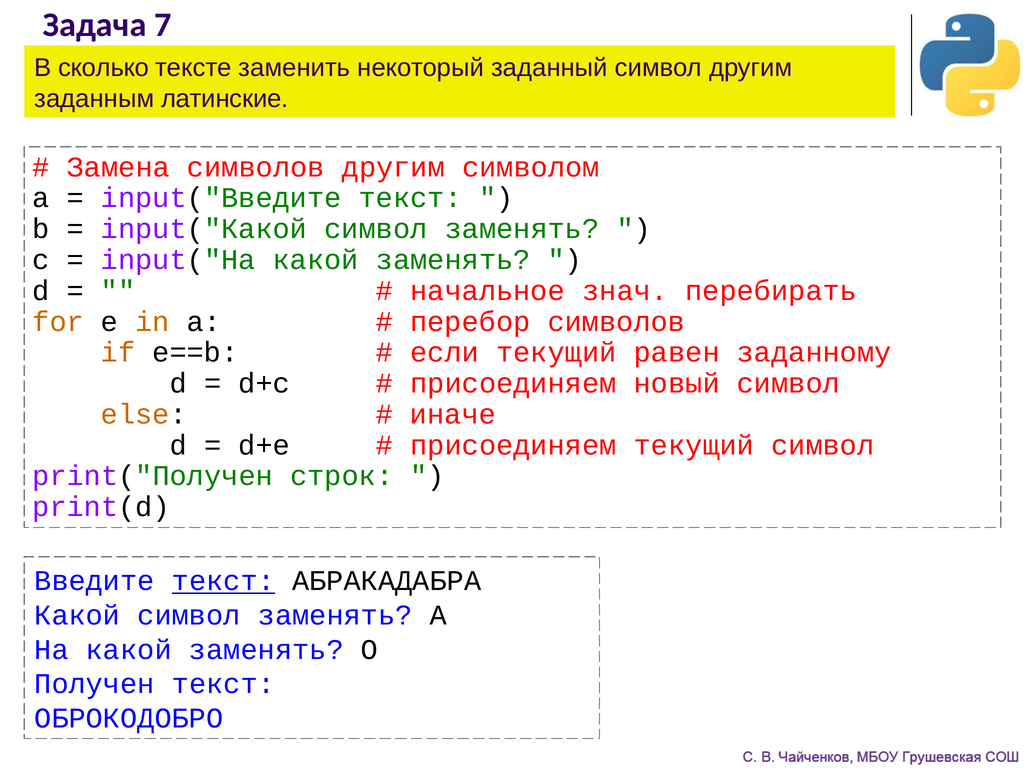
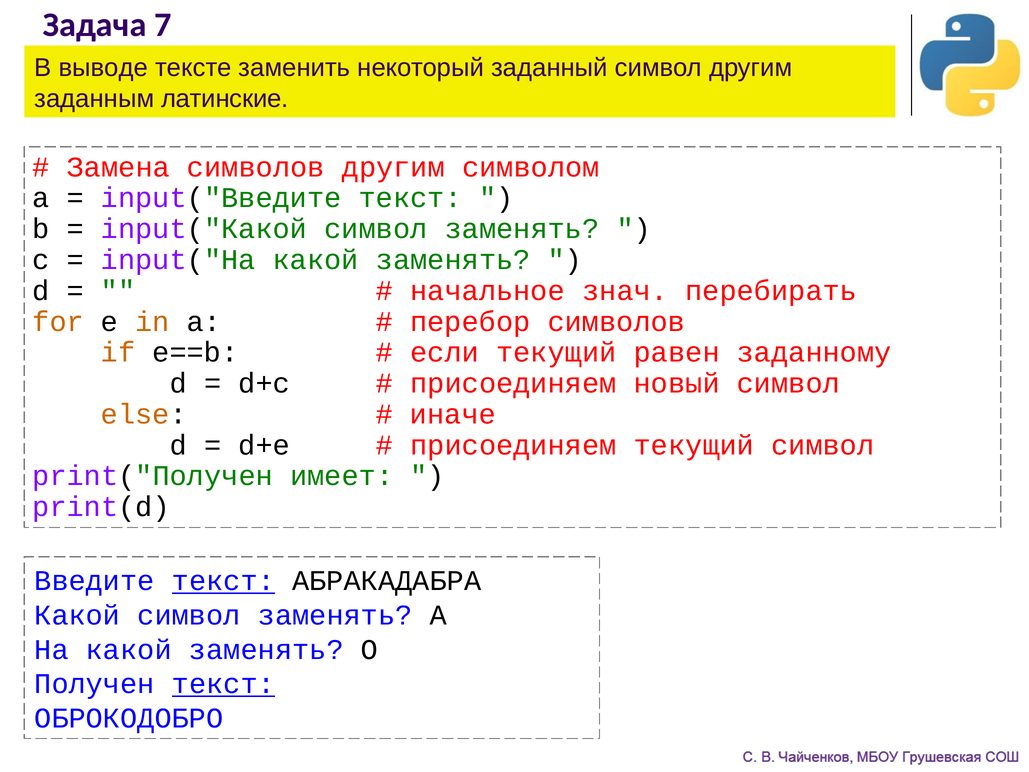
сколько: сколько -> выводе (103, 68)
строк: строк -> имеет (342, 476)
текст underline: none -> present (223, 684)
